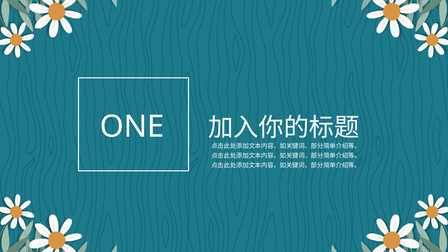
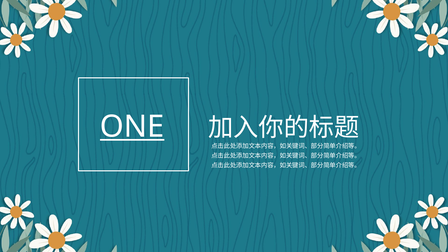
ONE underline: none -> present (132, 127)
